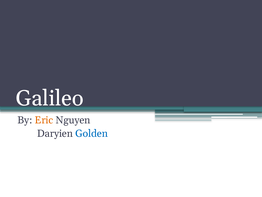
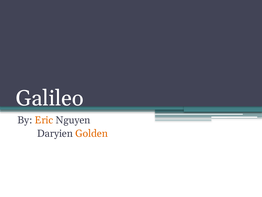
Golden colour: blue -> orange (92, 133)
